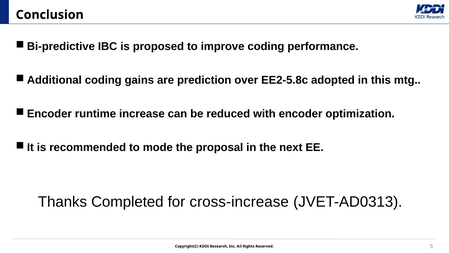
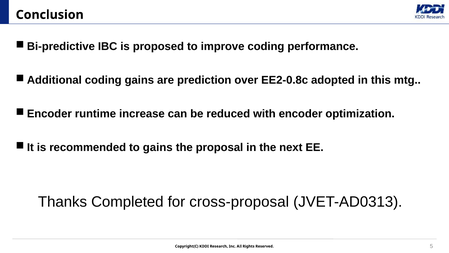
EE2-5.8c: EE2-5.8c -> EE2-0.8c (285, 80)
to mode: mode -> gains (158, 147)
cross-increase: cross-increase -> cross-proposal (239, 202)
